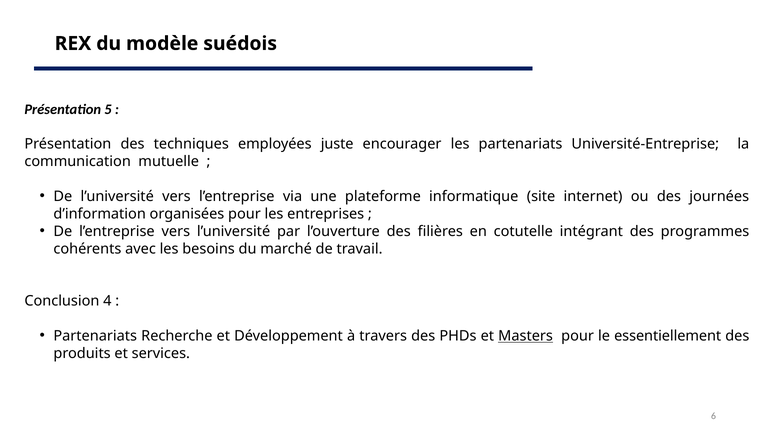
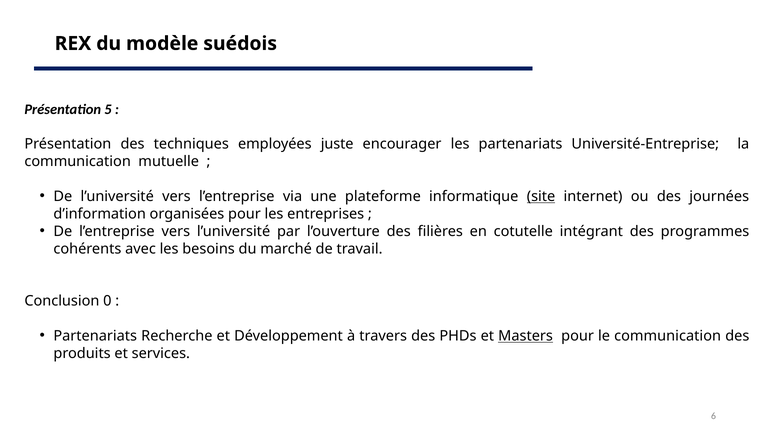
site underline: none -> present (541, 196)
4: 4 -> 0 (107, 301)
le essentiellement: essentiellement -> communication (668, 336)
